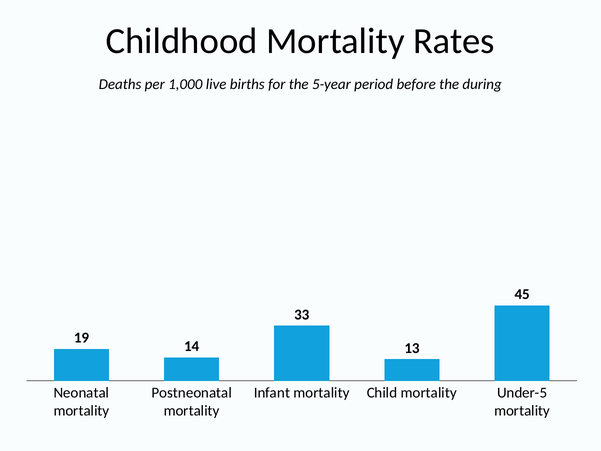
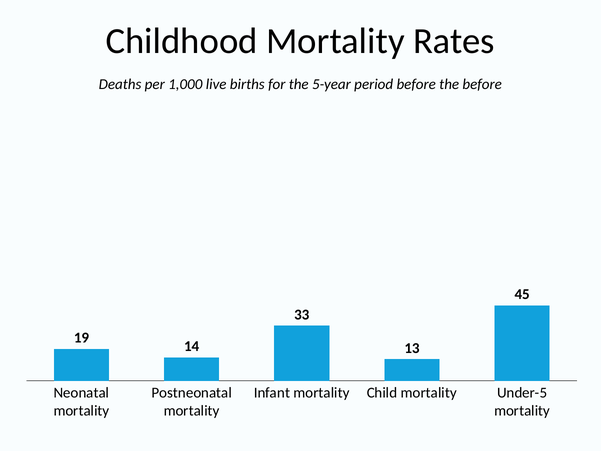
the during: during -> before (482, 84)
